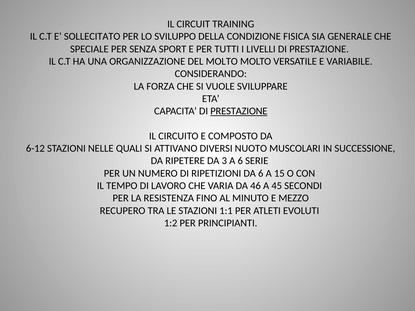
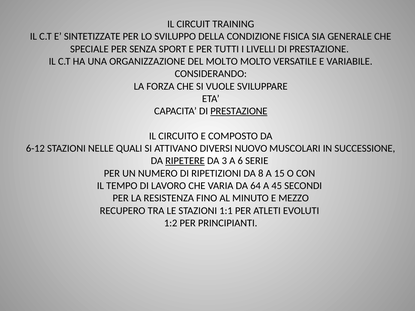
SOLLECITATO: SOLLECITATO -> SINTETIZZATE (92, 37)
NUOTO: NUOTO -> NUOVO (251, 149)
RIPETERE underline: none -> present (185, 161)
DA 6: 6 -> 8 (261, 173)
46: 46 -> 64 (256, 186)
